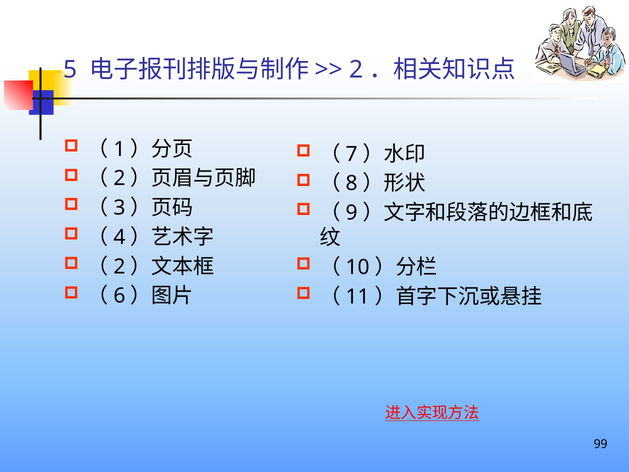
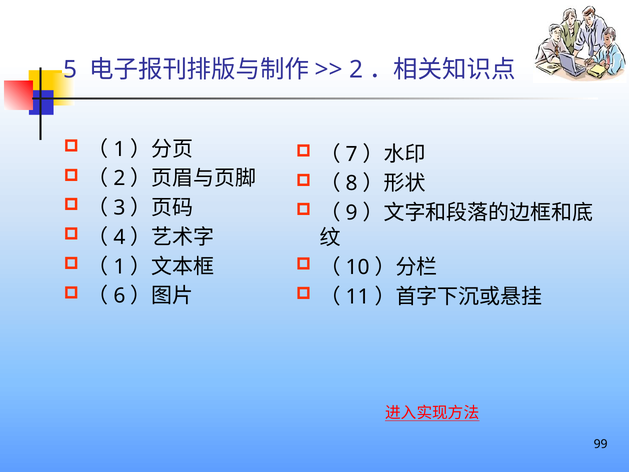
2: 2 -> 1 (119, 266)
